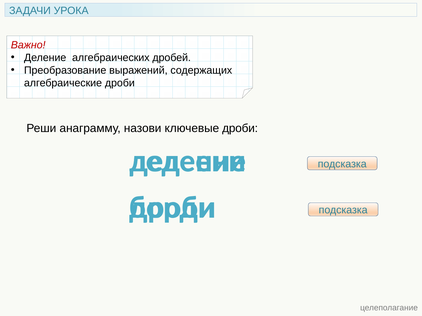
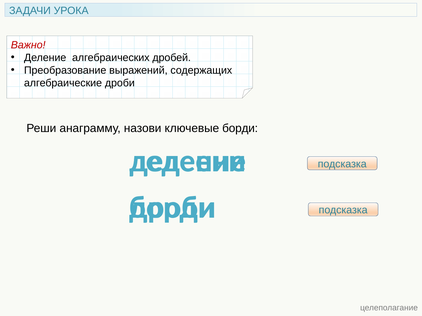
ключевые дроби: дроби -> борди (240, 128)
